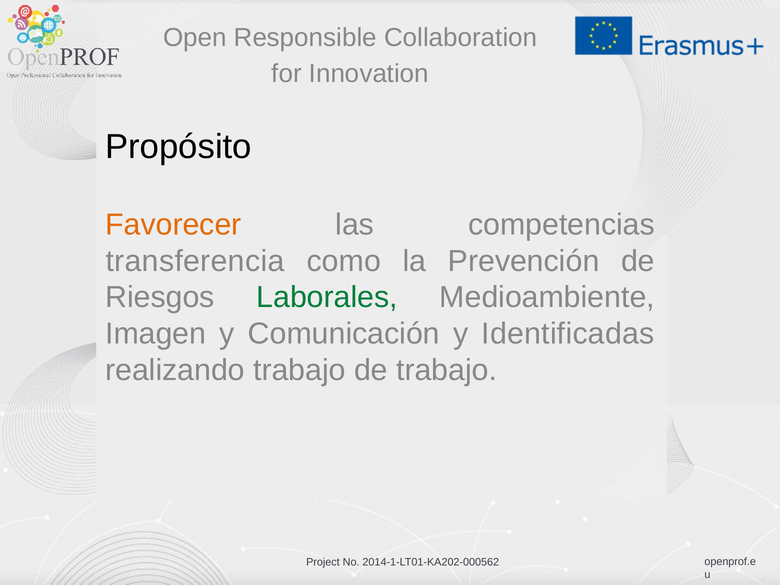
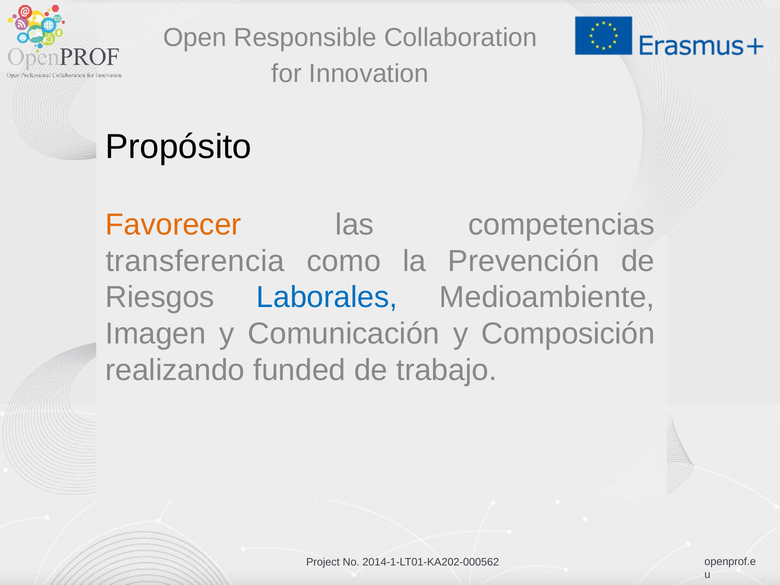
Laborales colour: green -> blue (327, 297)
Identificadas: Identificadas -> Composición (568, 334)
realizando trabajo: trabajo -> funded (299, 370)
